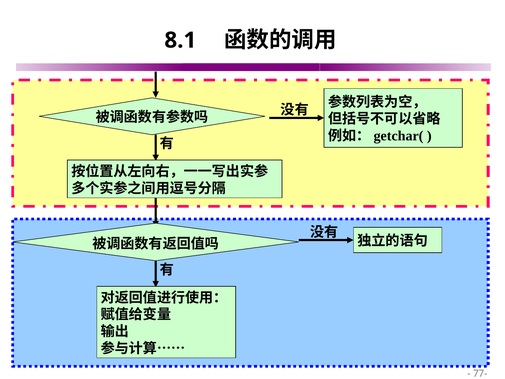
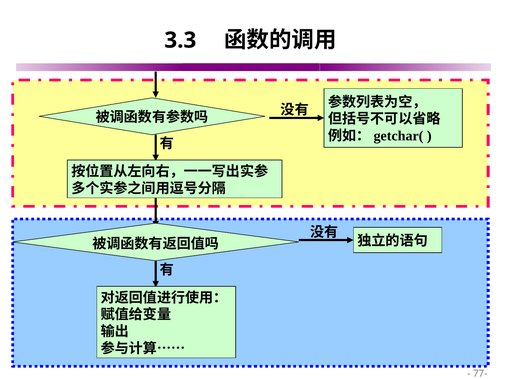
8.1: 8.1 -> 3.3 (180, 40)
